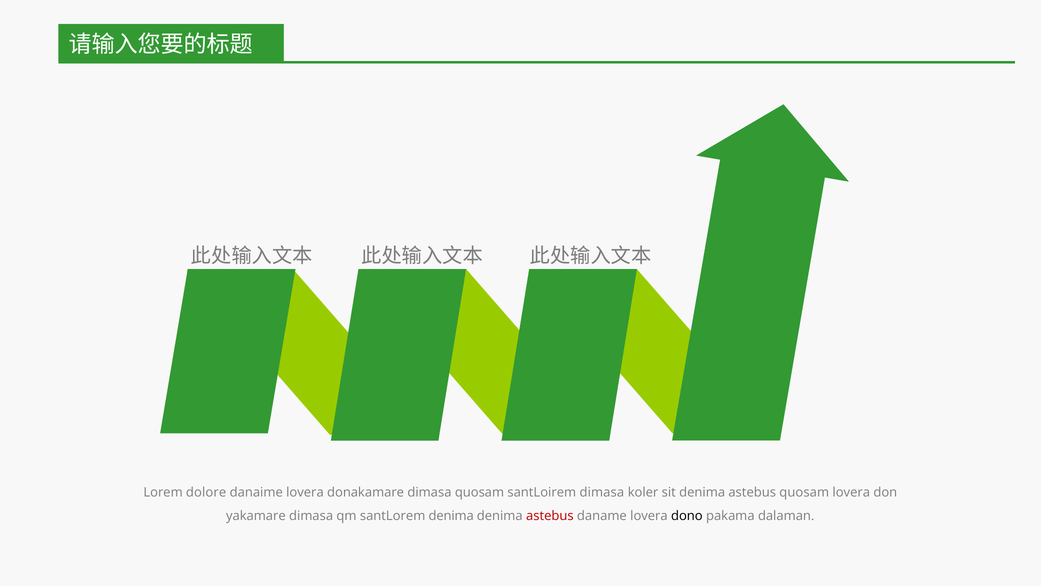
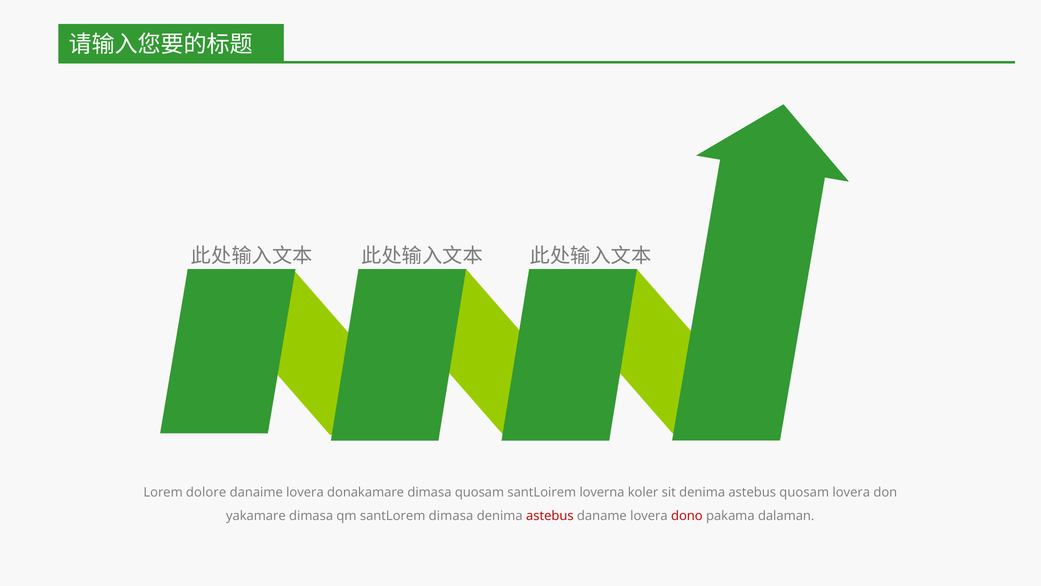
santLoirem dimasa: dimasa -> loverna (602, 492)
santLorem denima: denima -> dimasa (451, 516)
dono colour: black -> red (687, 516)
